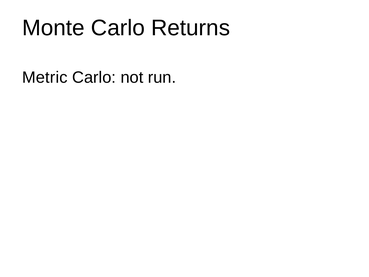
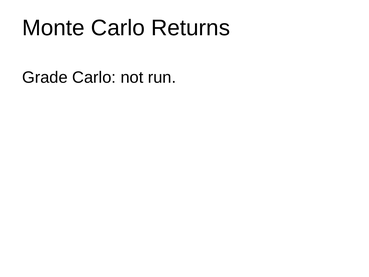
Metric: Metric -> Grade (45, 77)
